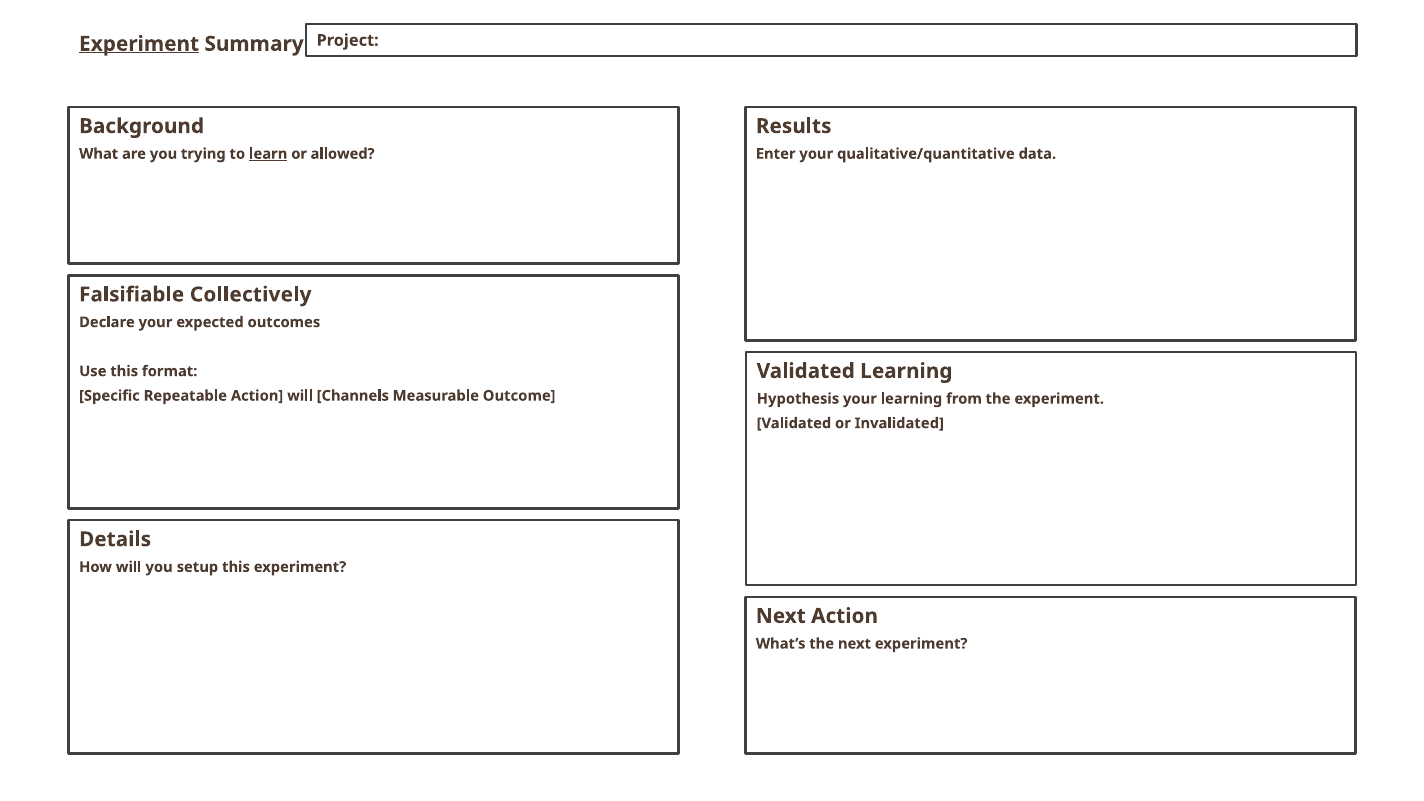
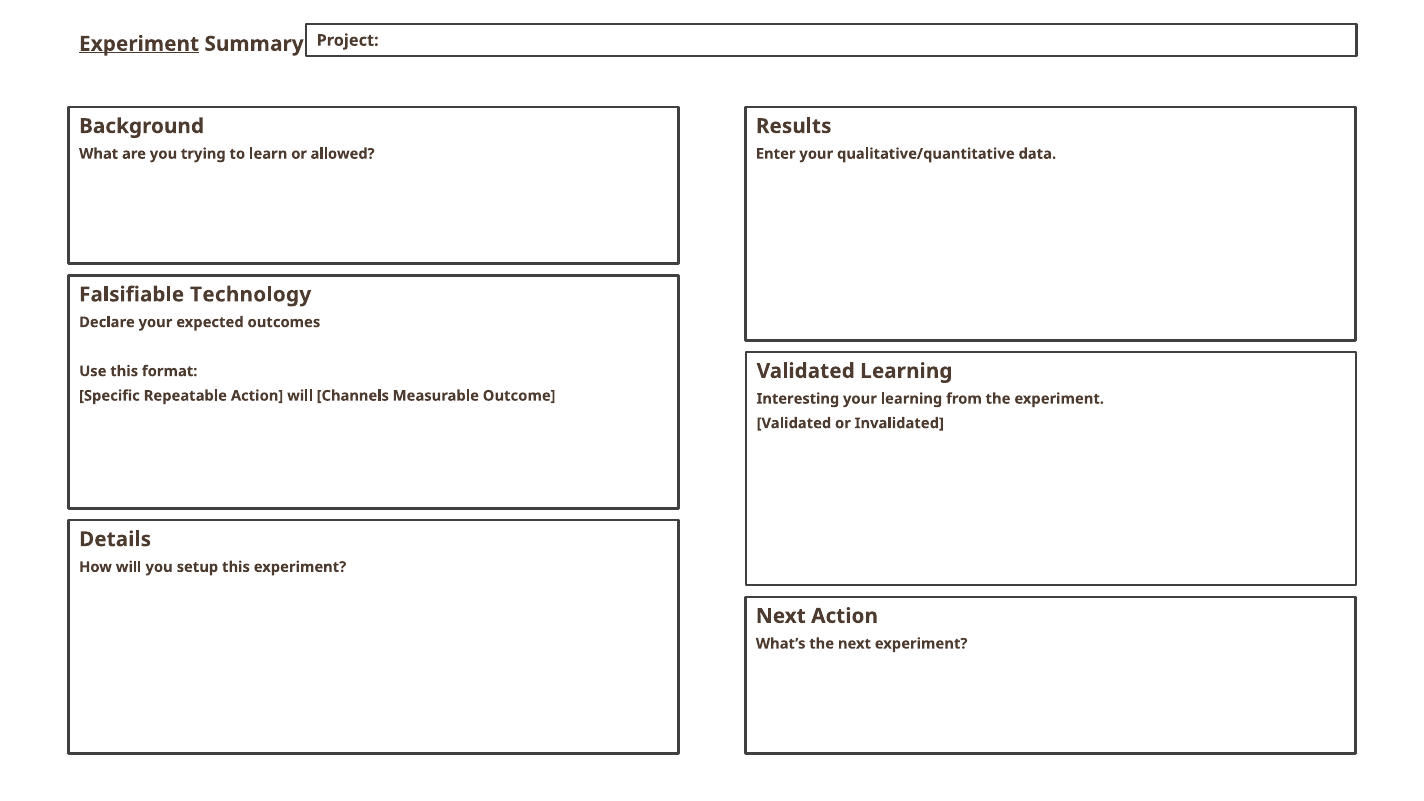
learn underline: present -> none (268, 154)
Collectively: Collectively -> Technology (251, 295)
Hypothesis: Hypothesis -> Interesting (798, 399)
